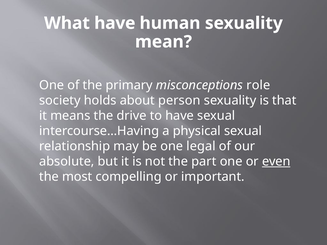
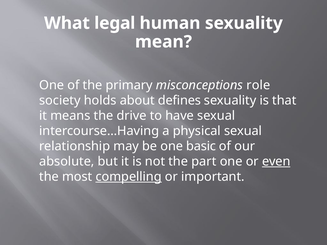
What have: have -> legal (115, 23)
person: person -> defines (179, 100)
legal: legal -> basic (201, 146)
compelling underline: none -> present (129, 177)
